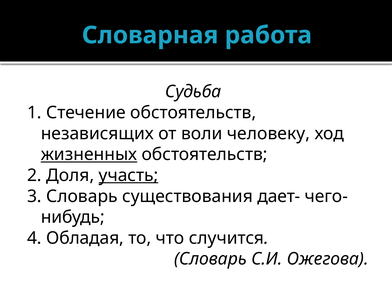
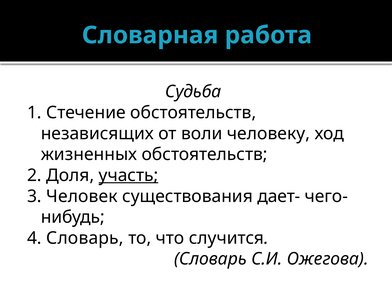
жизненных underline: present -> none (89, 154)
3 Словарь: Словарь -> Человек (82, 196)
4 Обладая: Обладая -> Словарь (85, 238)
